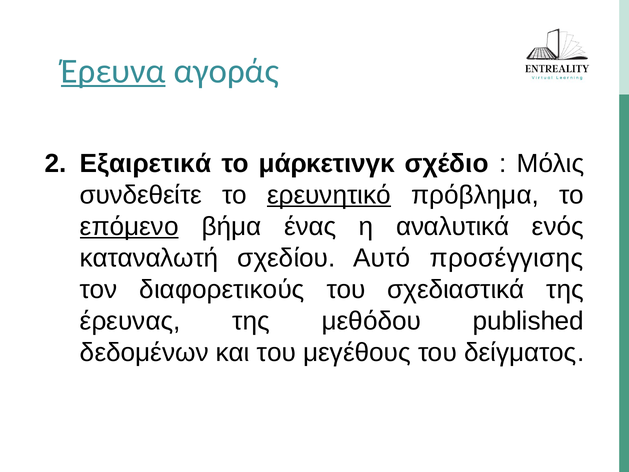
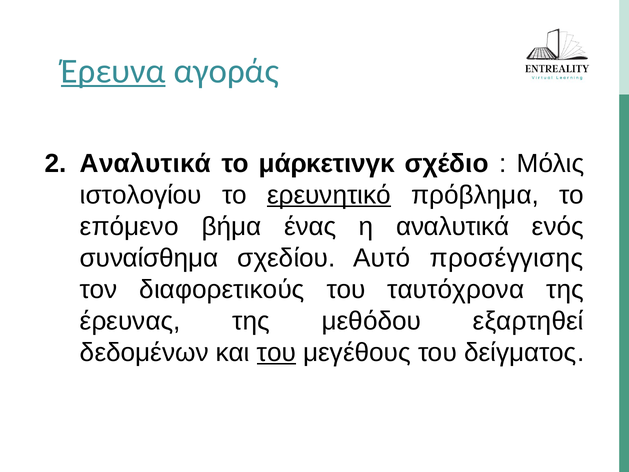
Εξαιρετικά: Εξαιρετικά -> Αναλυτικά (145, 164)
συνδεθείτε: συνδεθείτε -> ιστολογίου (141, 195)
επόμενο underline: present -> none (129, 226)
καταναλωτή: καταναλωτή -> συναίσθημα (149, 258)
σχεδιαστικά: σχεδιαστικά -> ταυτόχρονα (456, 289)
published: published -> εξαρτηθεί (528, 321)
του underline: none -> present (276, 352)
